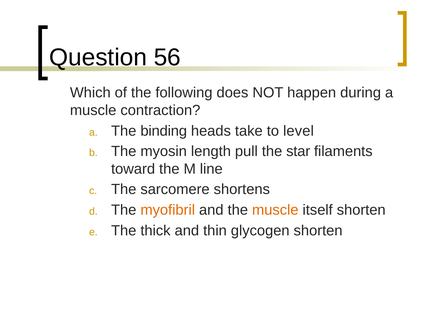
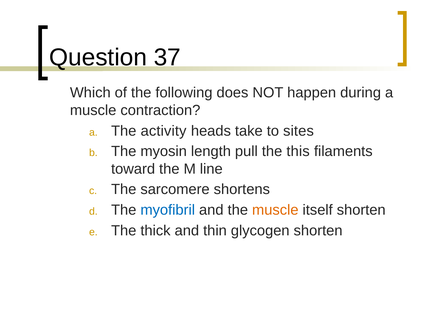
56: 56 -> 37 (167, 57)
binding: binding -> activity (164, 131)
level: level -> sites (298, 131)
star: star -> this (298, 151)
myofibril colour: orange -> blue (168, 210)
